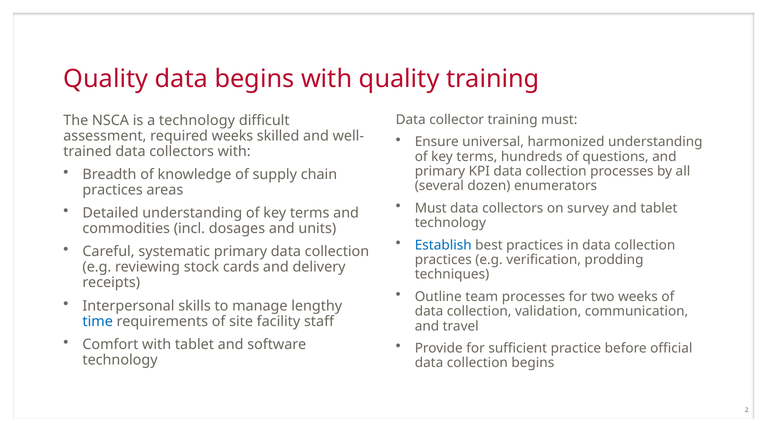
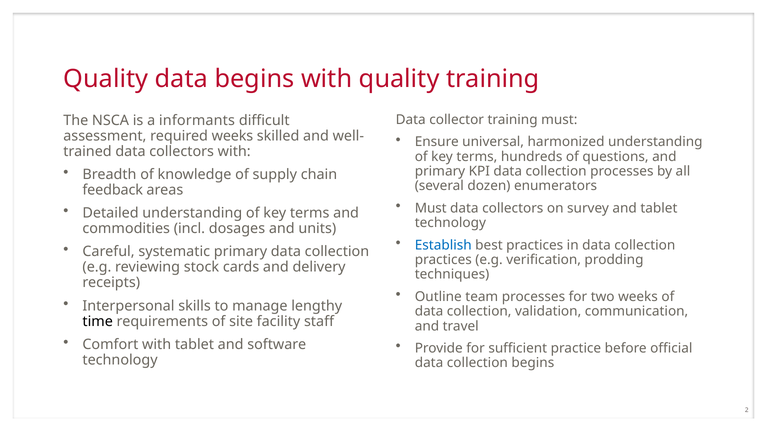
a technology: technology -> informants (197, 120)
practices: practices -> feedback (113, 190)
time colour: blue -> black (98, 322)
